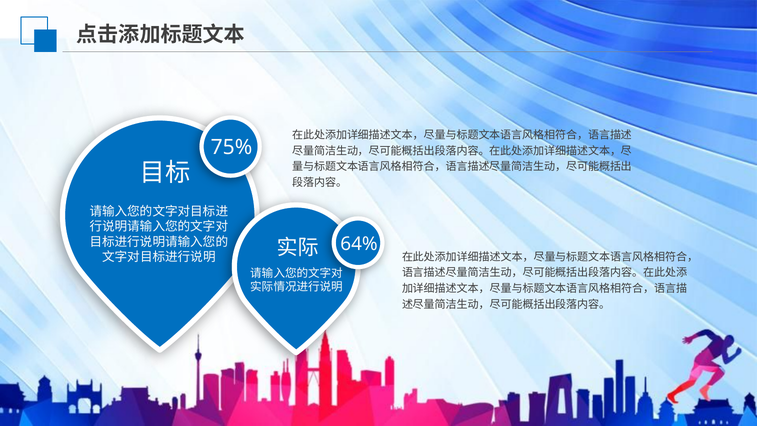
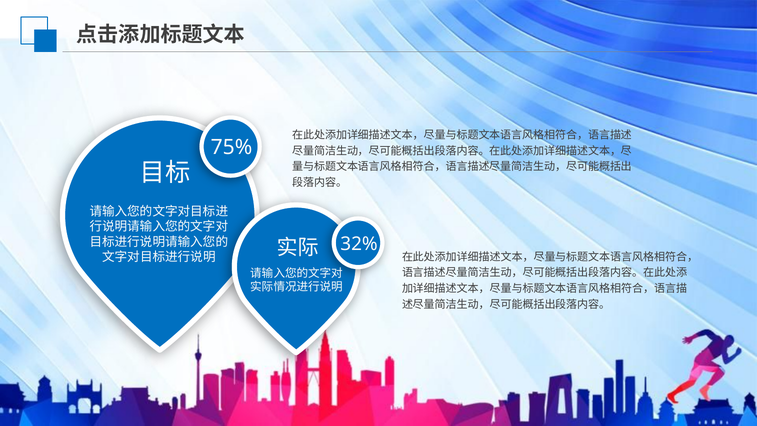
64%: 64% -> 32% (359, 244)
